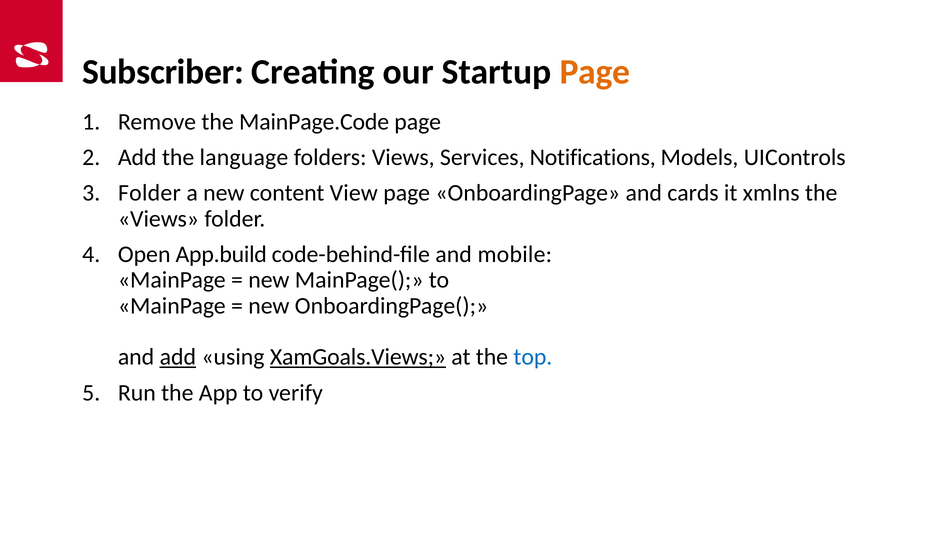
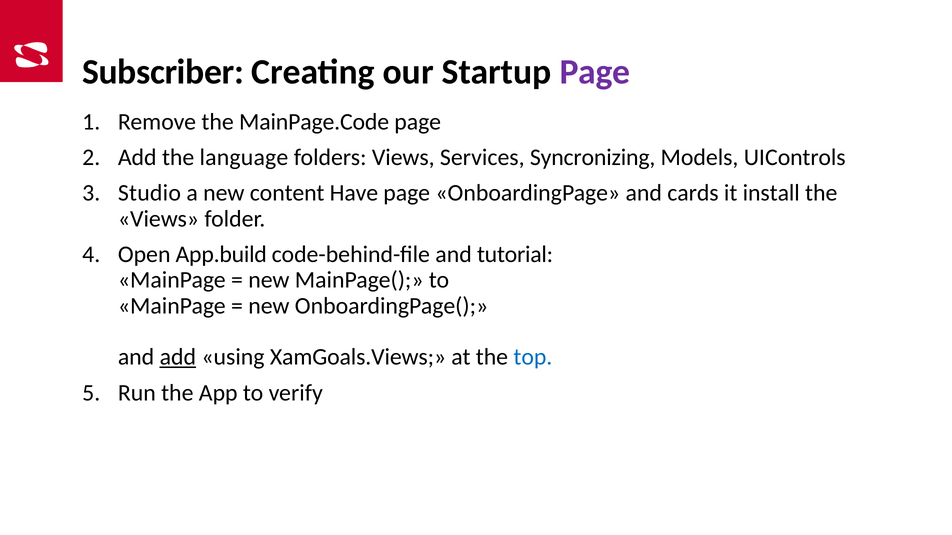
Page colour: orange -> purple (595, 72)
Notifications: Notifications -> Syncronizing (593, 158)
Folder: Folder -> Studio (149, 193)
View: View -> Have (354, 193)
xmlns: xmlns -> install (771, 193)
mobile: mobile -> tutorial (515, 255)
XamGoals.Views underline: present -> none (358, 357)
